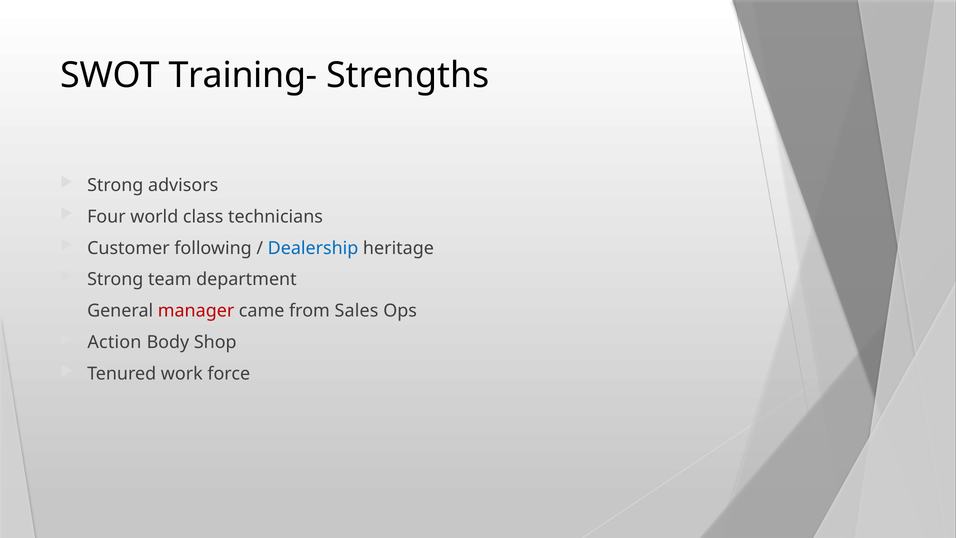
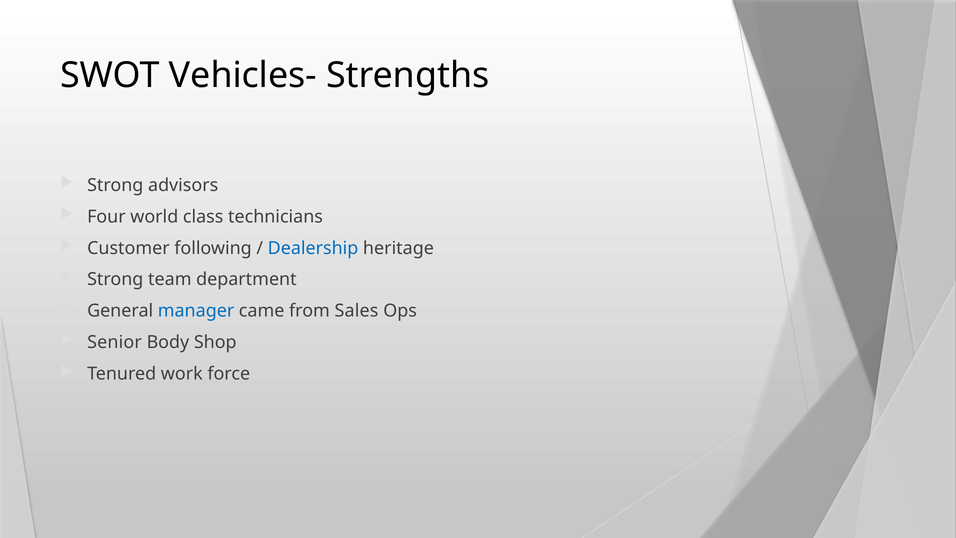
Training-: Training- -> Vehicles- (243, 75)
manager colour: red -> blue (196, 311)
Action: Action -> Senior (114, 342)
